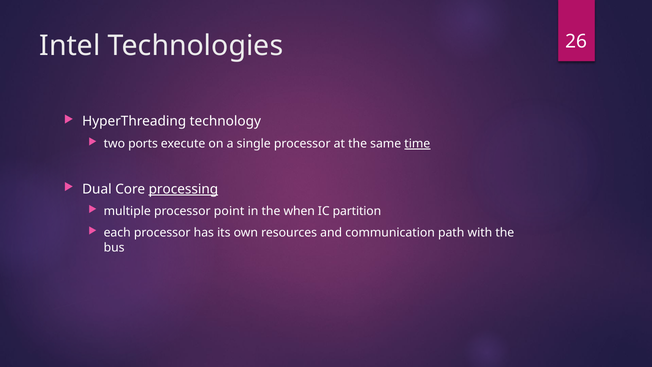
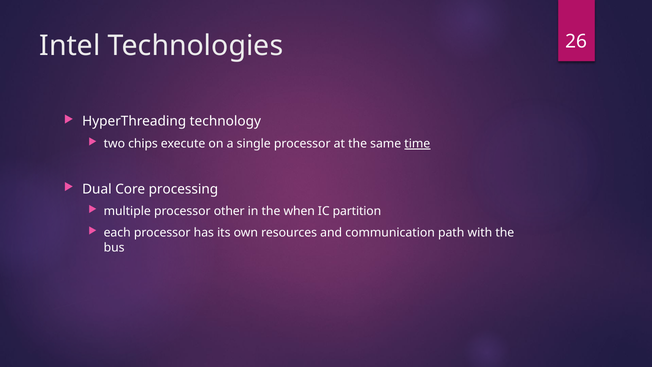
ports: ports -> chips (143, 144)
processing underline: present -> none (183, 189)
point: point -> other (229, 211)
